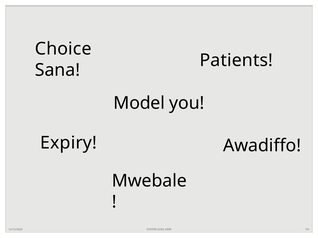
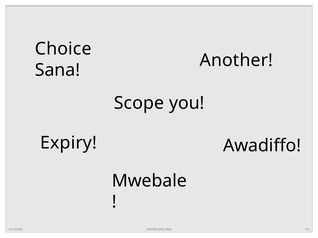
Patients: Patients -> Another (236, 61)
Model: Model -> Scope (139, 103)
